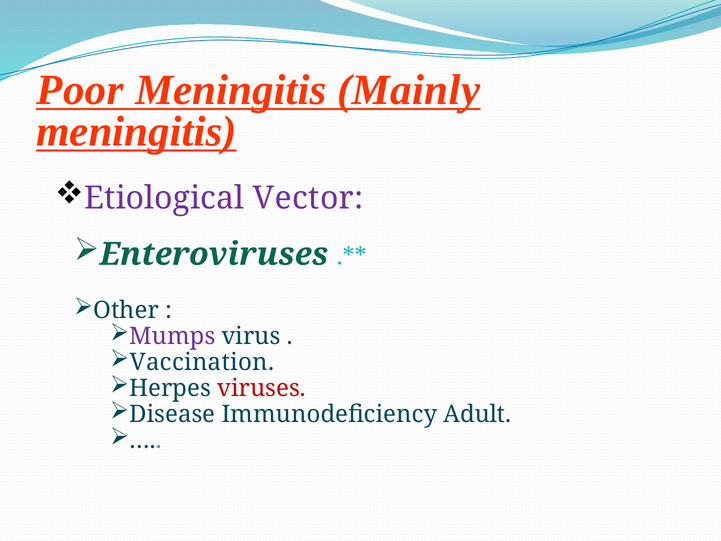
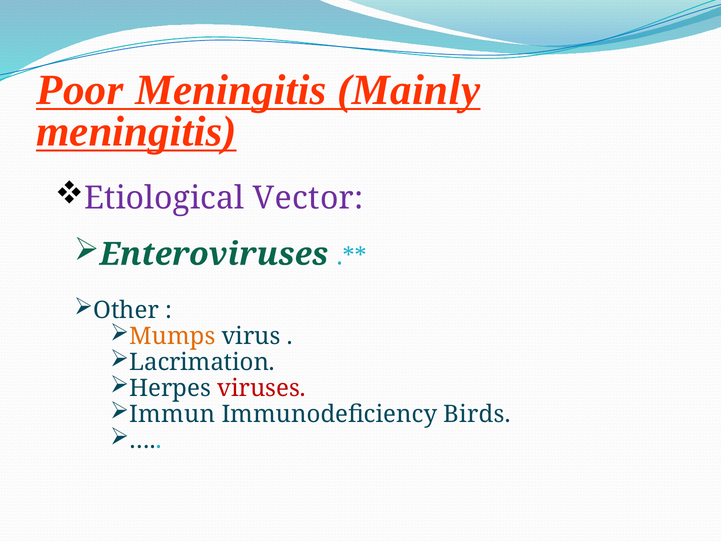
Mumps colour: purple -> orange (172, 336)
Vaccination: Vaccination -> Lacrimation (202, 362)
Disease: Disease -> Immun (172, 414)
Adult: Adult -> Birds (477, 414)
